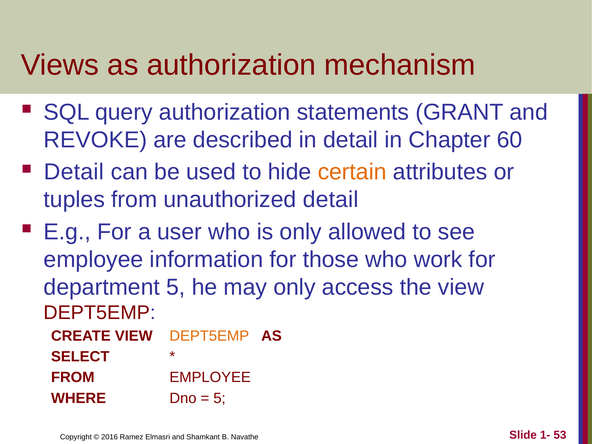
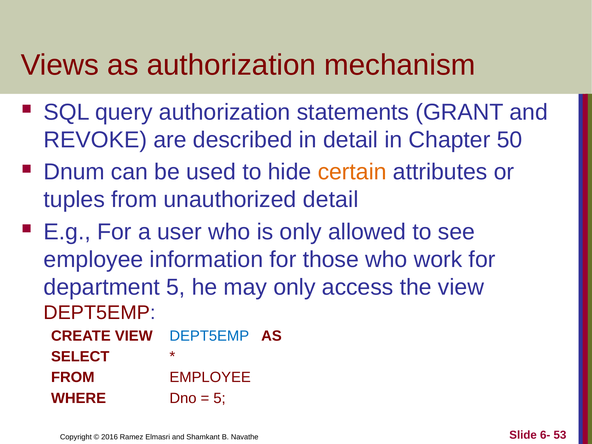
60: 60 -> 50 (510, 140)
Detail: Detail -> Dnum (74, 172)
DEPT5EMP colour: orange -> blue (209, 336)
1-: 1- -> 6- (545, 435)
